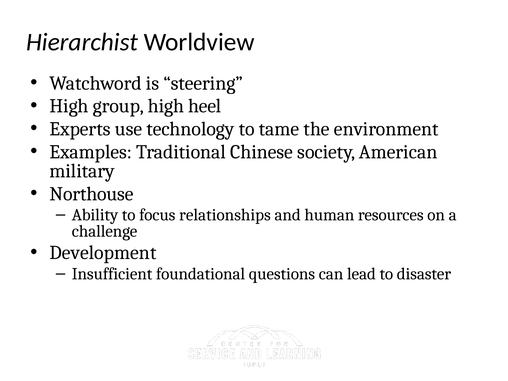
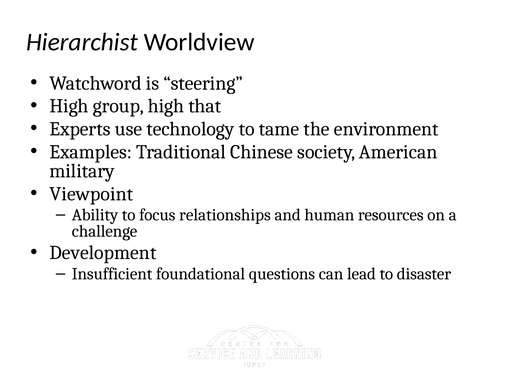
heel: heel -> that (205, 106)
Northouse: Northouse -> Viewpoint (91, 194)
